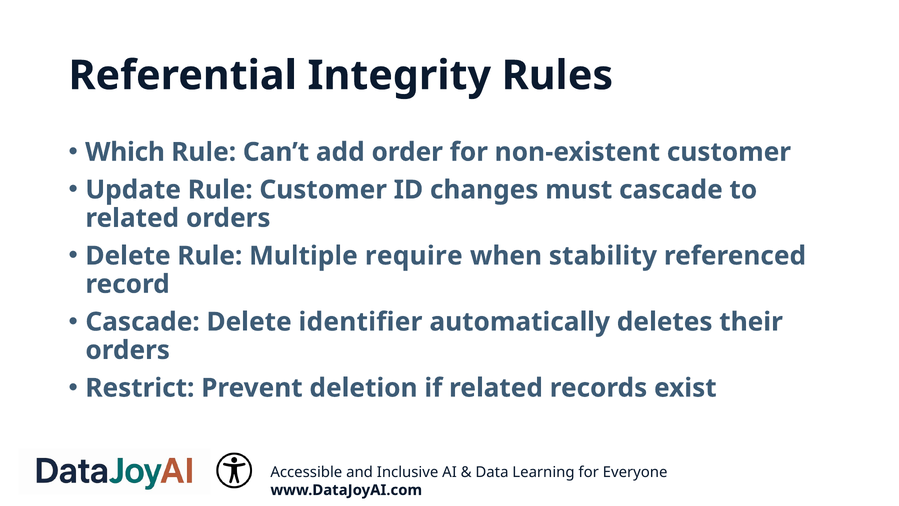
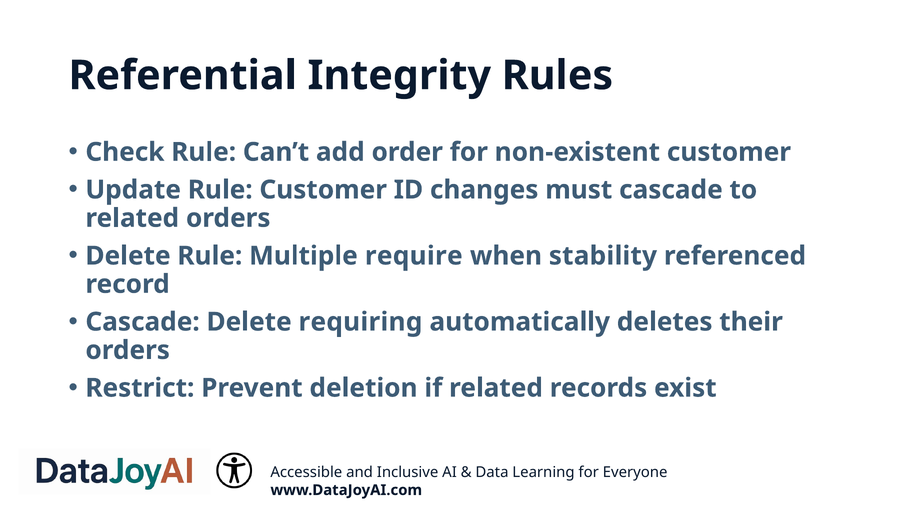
Which: Which -> Check (125, 152)
identifier: identifier -> requiring (360, 322)
